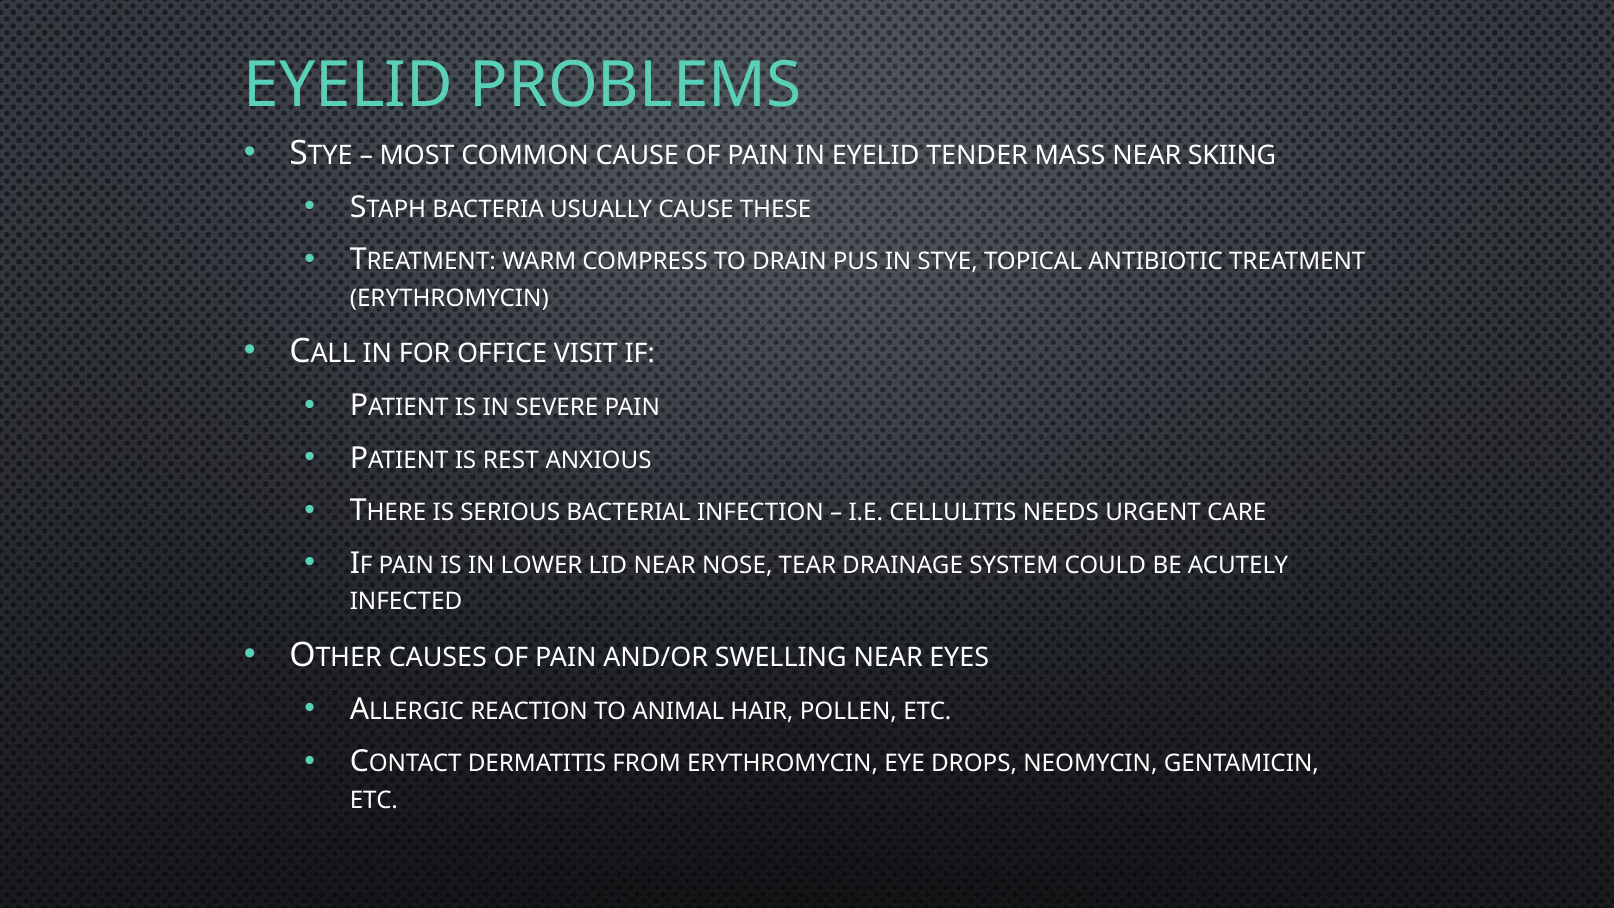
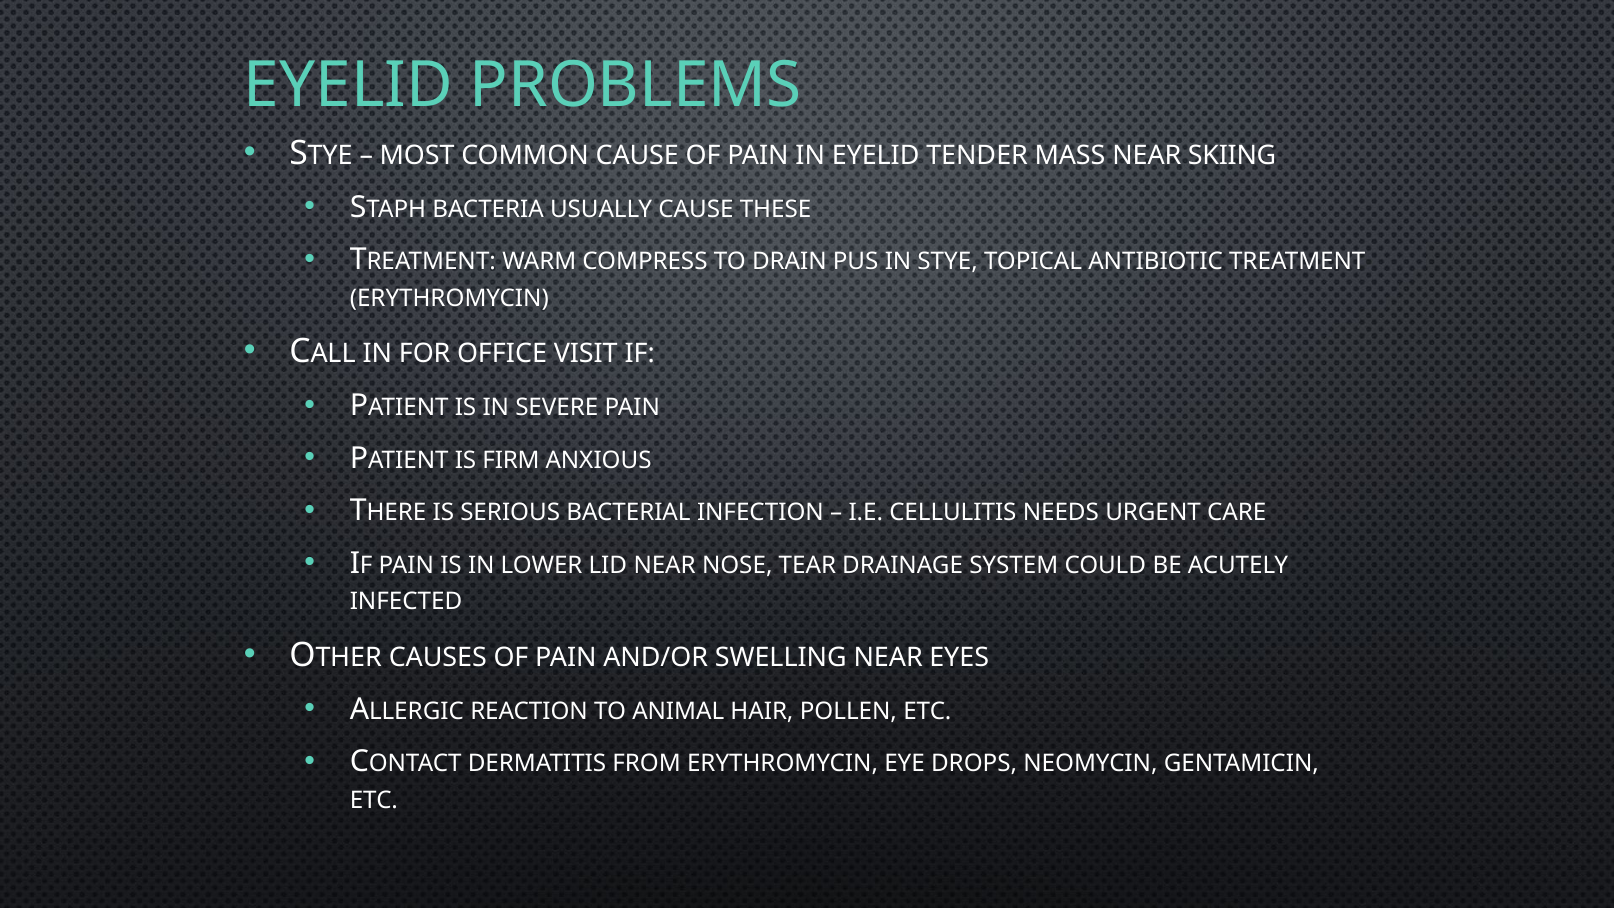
REST: REST -> FIRM (511, 460)
